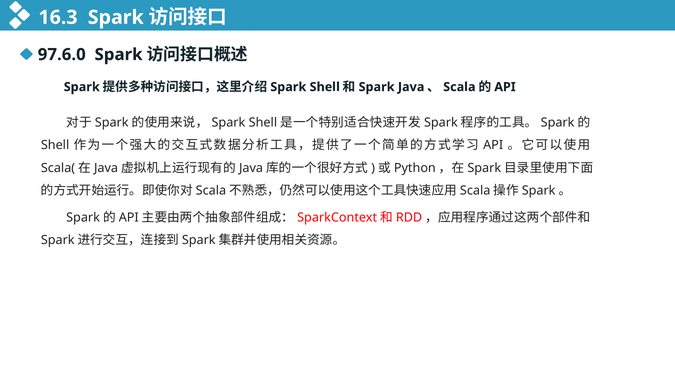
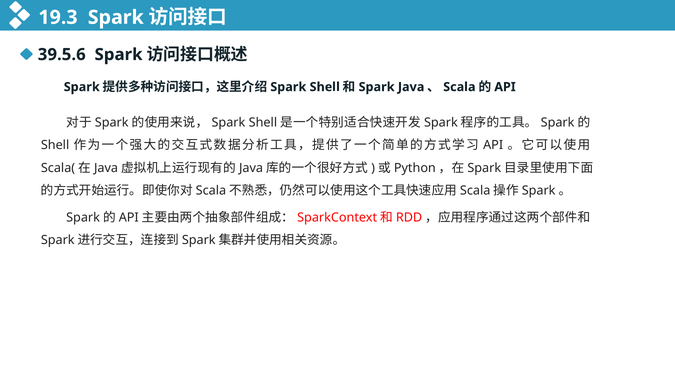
16.3: 16.3 -> 19.3 (58, 17)
97.6.0: 97.6.0 -> 39.5.6 (62, 55)
